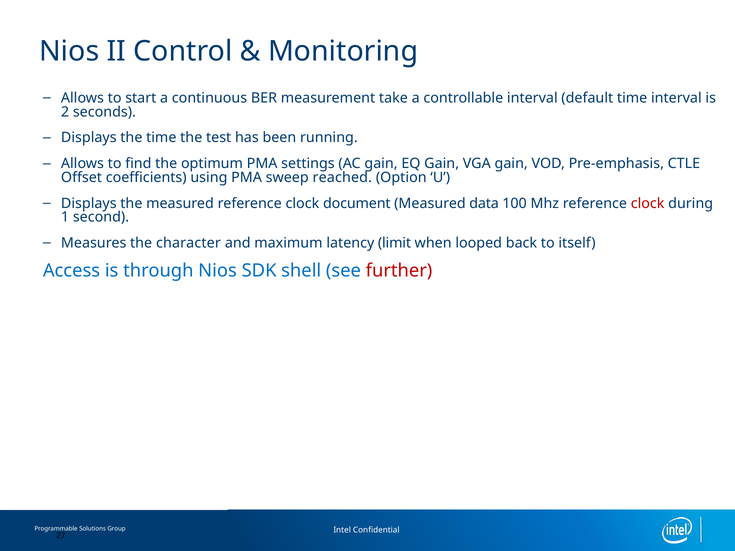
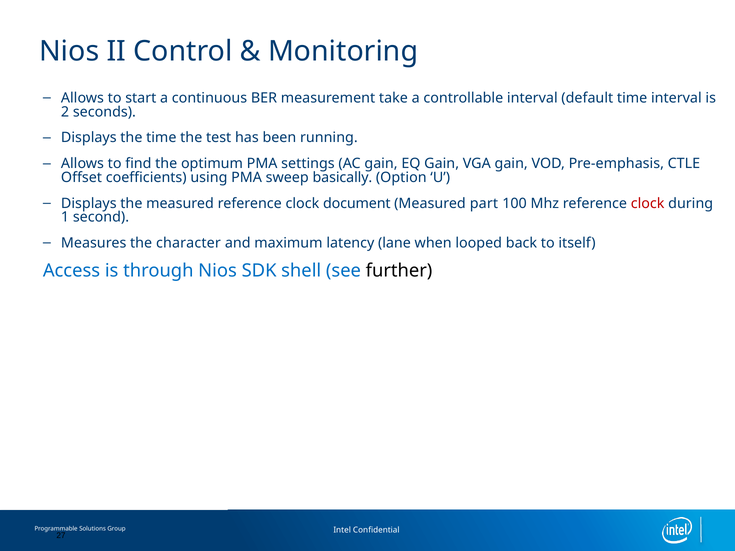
reached: reached -> basically (342, 177)
data: data -> part (484, 203)
limit: limit -> lane (394, 243)
further colour: red -> black (399, 271)
